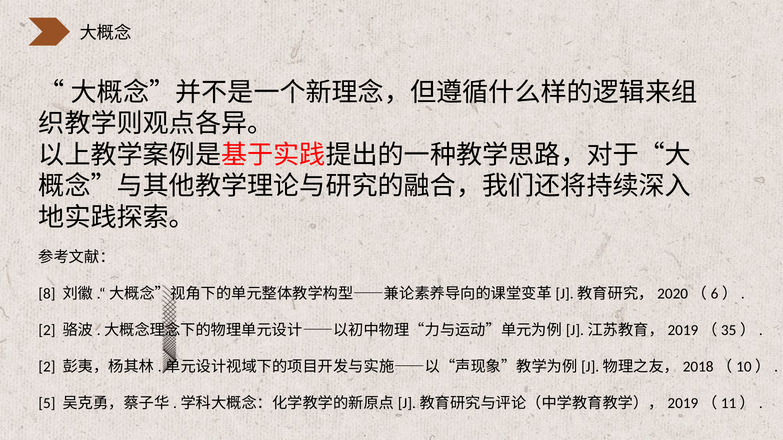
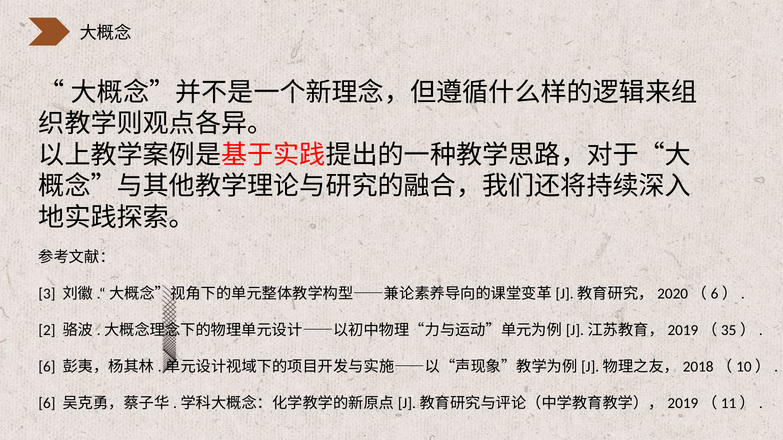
8: 8 -> 3 (47, 294)
2: 2 -> 6 (47, 367)
5: 5 -> 6 (47, 404)
